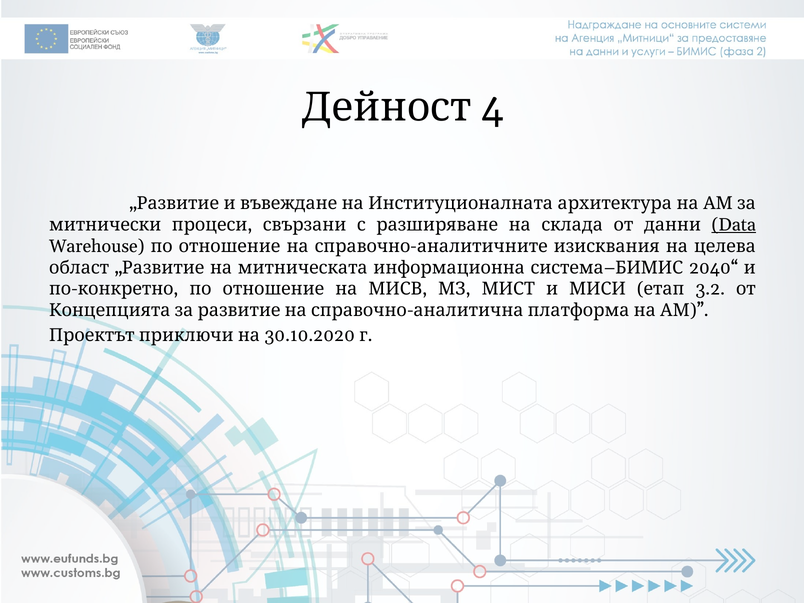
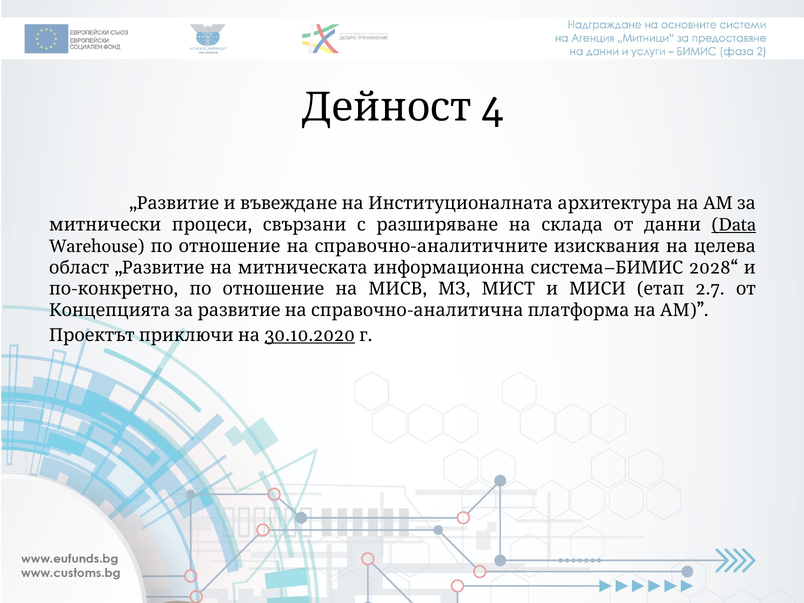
2040“: 2040“ -> 2028“ (714, 268)
3.2: 3.2 -> 2.7 (710, 289)
30.10.2020 underline: none -> present (310, 335)
